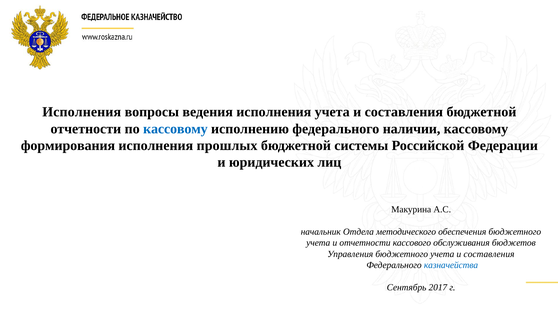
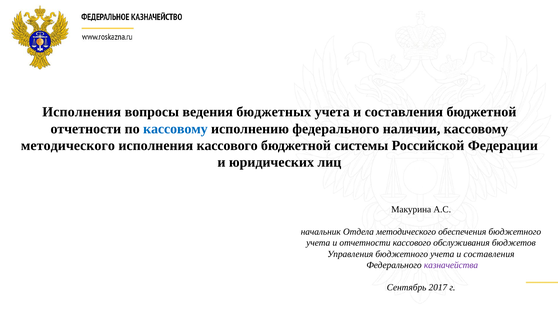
ведения исполнения: исполнения -> бюджетных (274, 112)
формирования: формирования -> методического (68, 145)
исполнения прошлых: прошлых -> кассового (227, 145)
казначейства colour: blue -> purple (451, 265)
